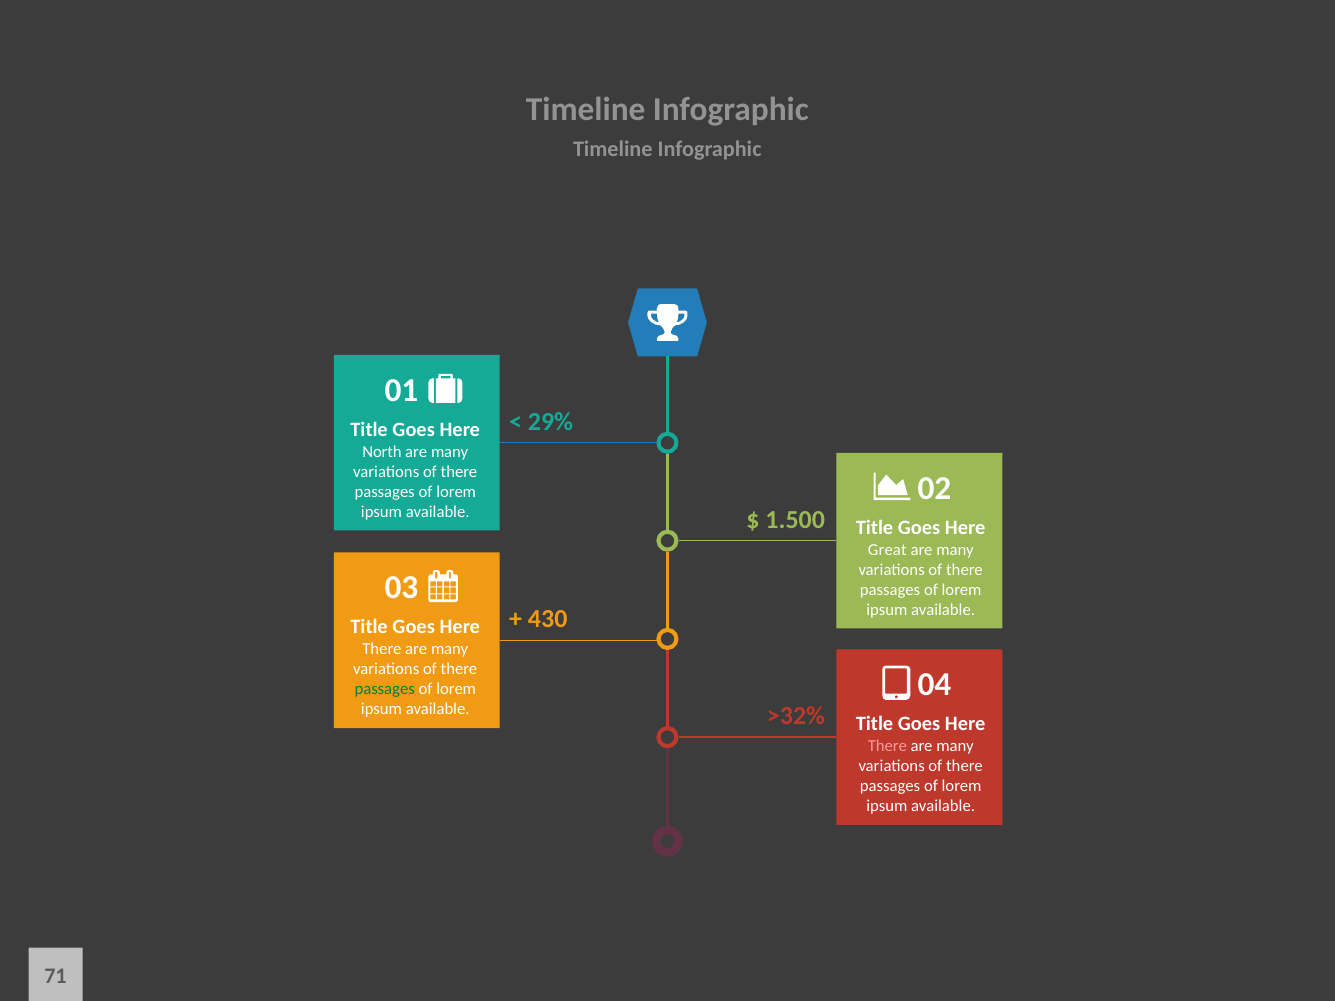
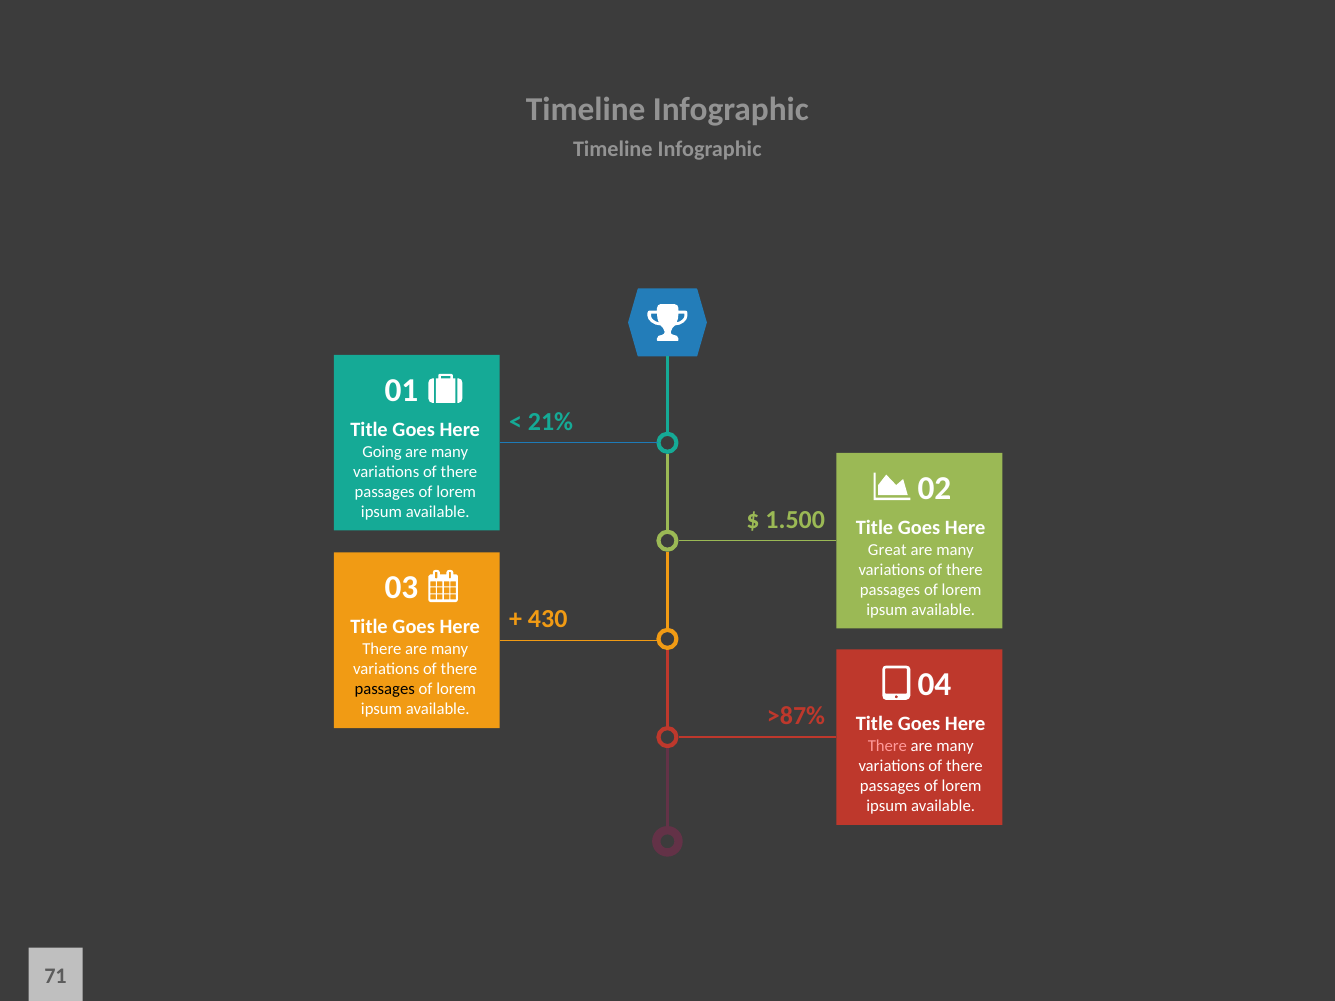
29%: 29% -> 21% (551, 422)
North: North -> Going (382, 452)
passages colour: green -> black (385, 689)
>32%: >32% -> >87% (796, 716)
